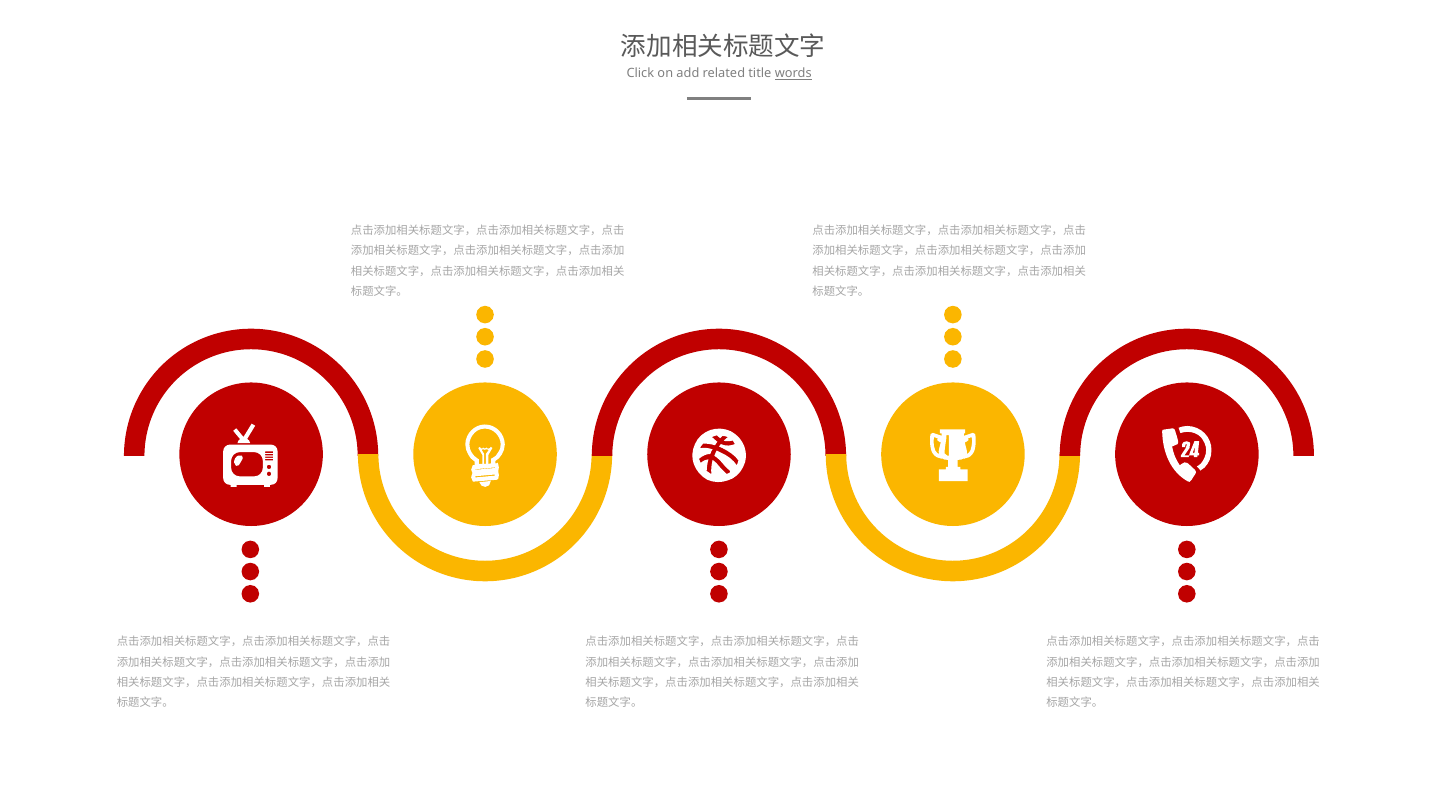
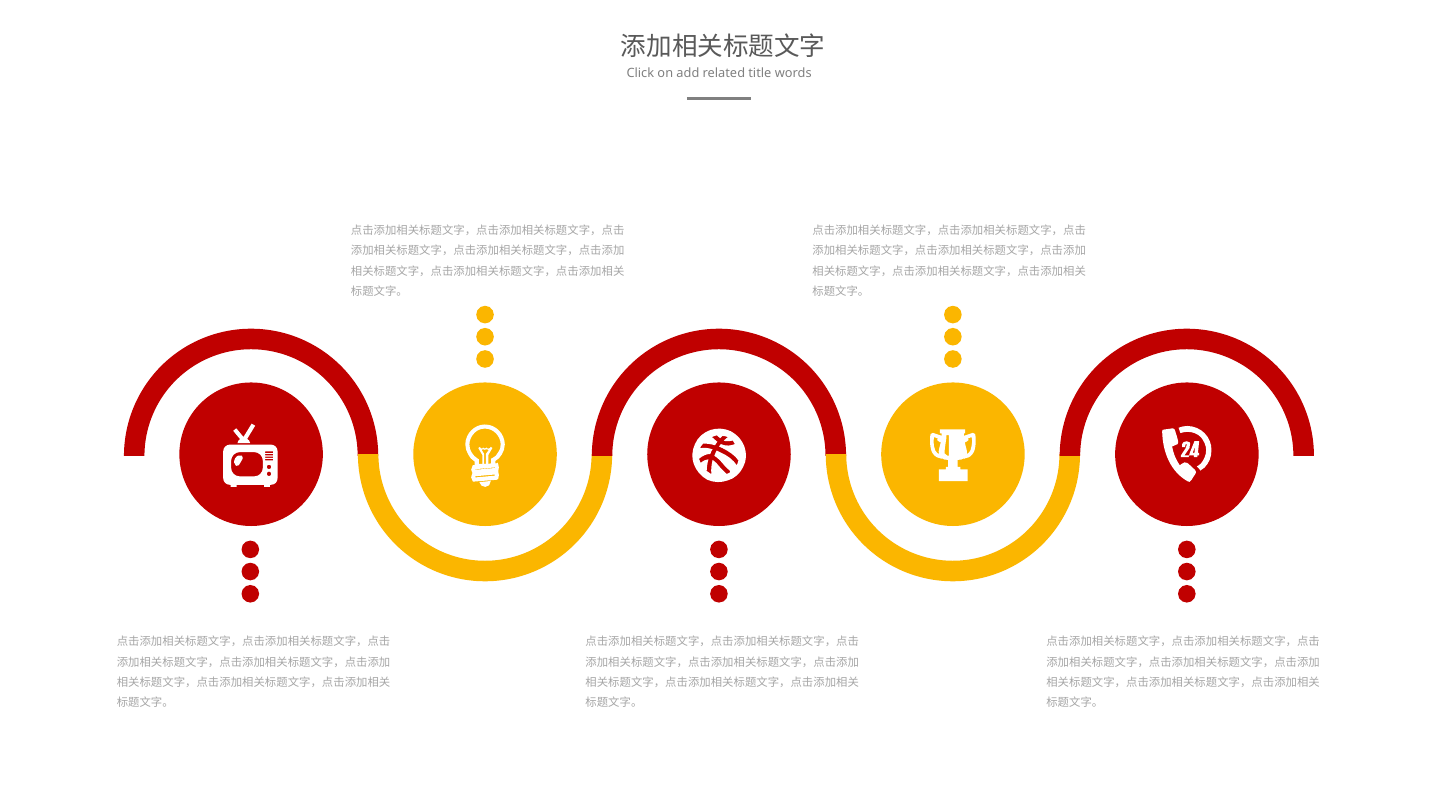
words underline: present -> none (793, 74)
